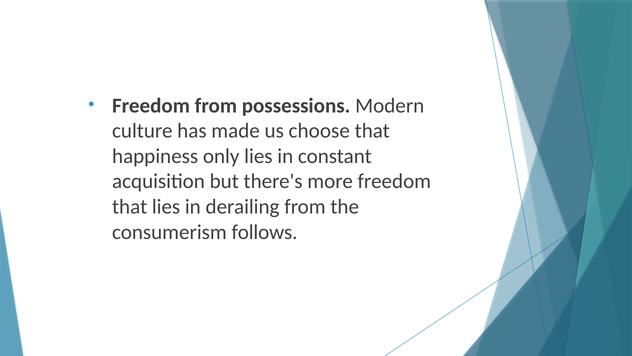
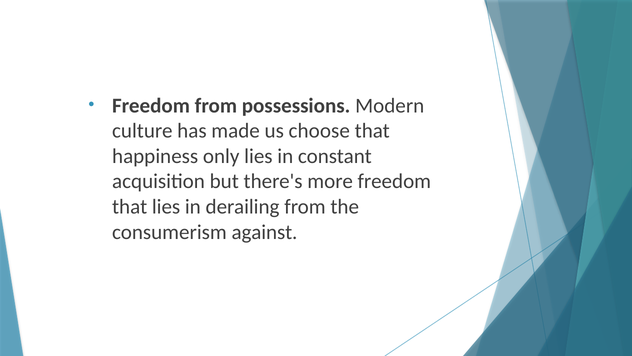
follows: follows -> against (264, 232)
